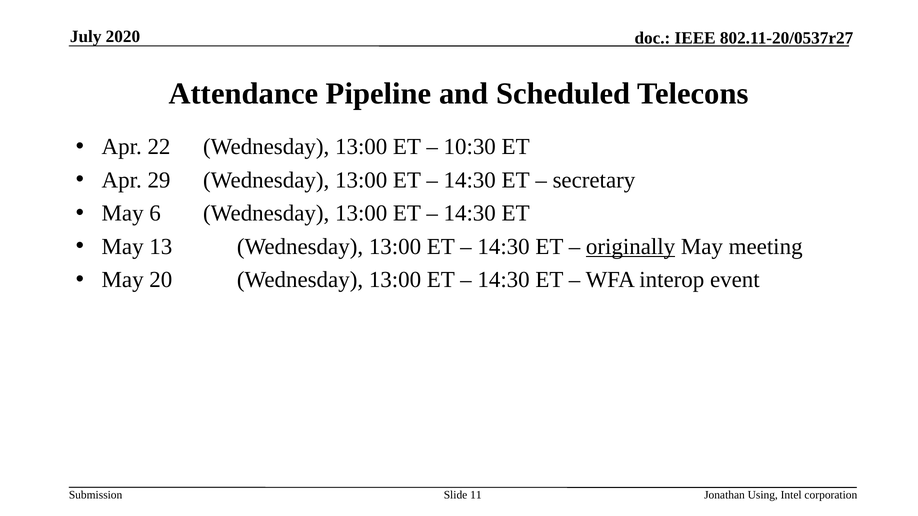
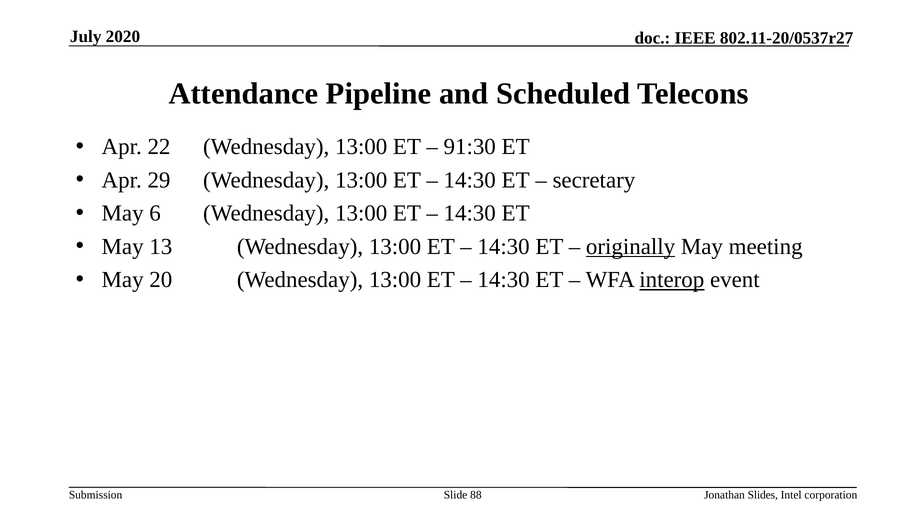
10:30: 10:30 -> 91:30 (470, 147)
interop underline: none -> present (672, 280)
11: 11 -> 88 (476, 495)
Using: Using -> Slides (763, 495)
